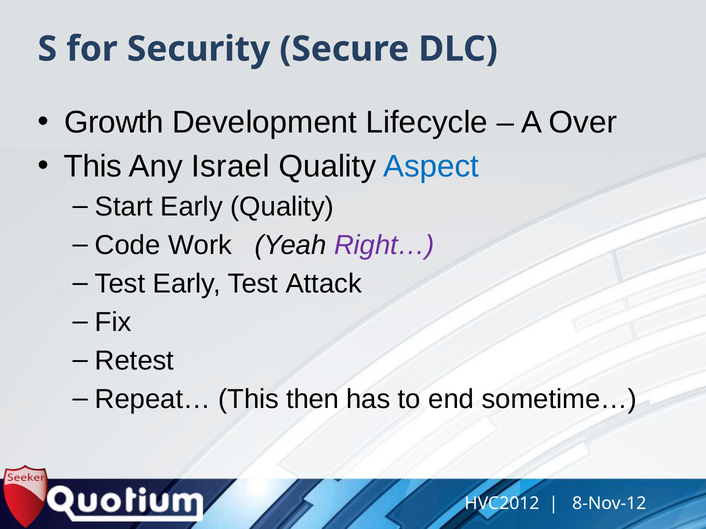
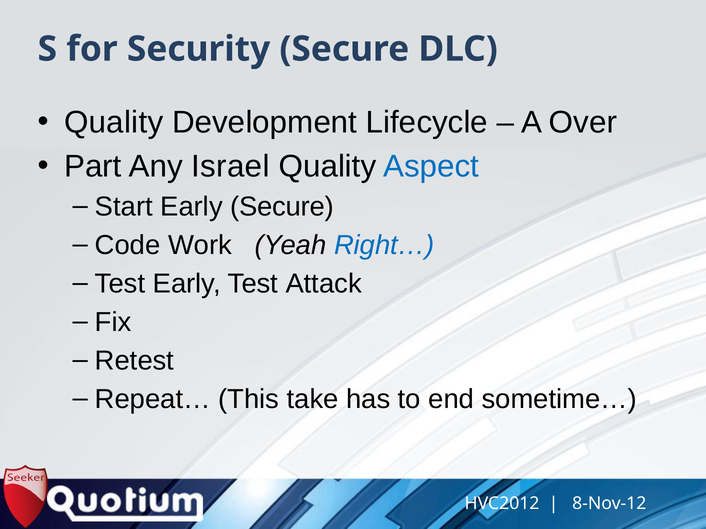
Growth: Growth -> Quality (114, 123)
This: This -> Part (93, 166)
Early Quality: Quality -> Secure (282, 207)
Right… colour: purple -> blue (384, 245)
then: then -> take (313, 399)
